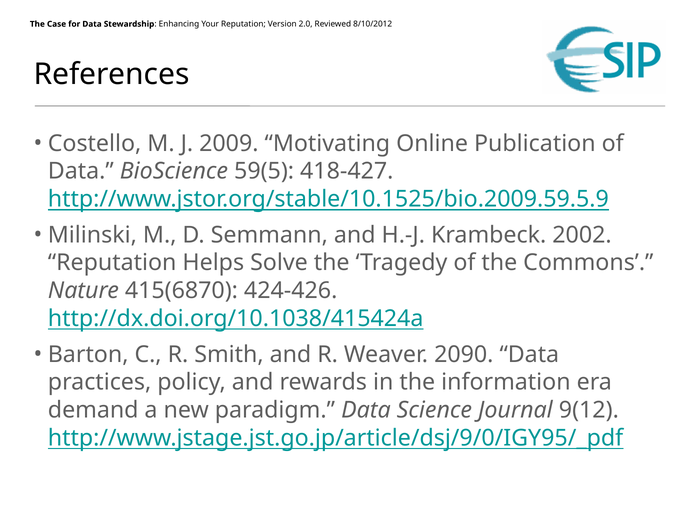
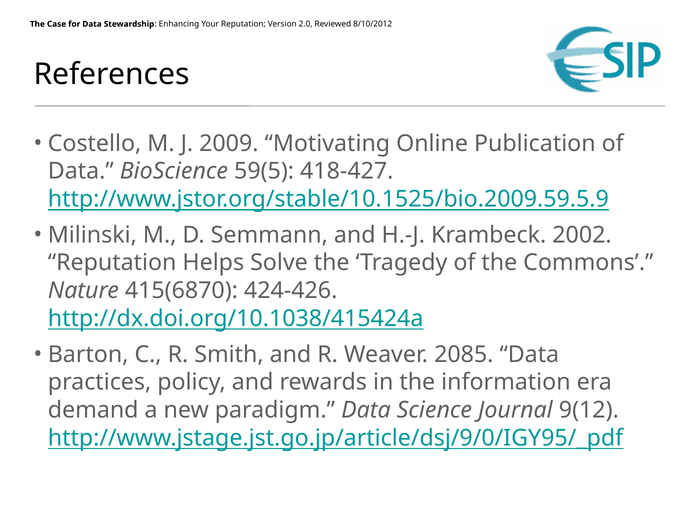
2090: 2090 -> 2085 (464, 354)
